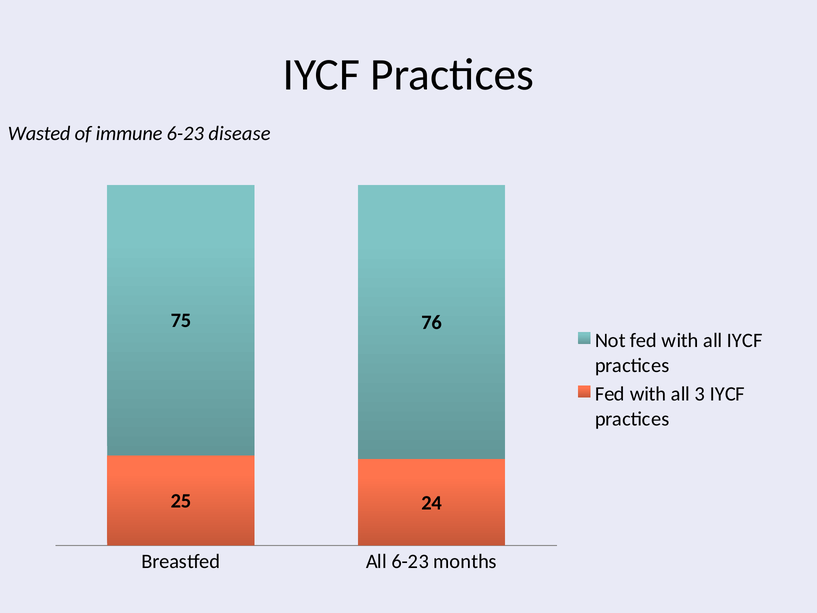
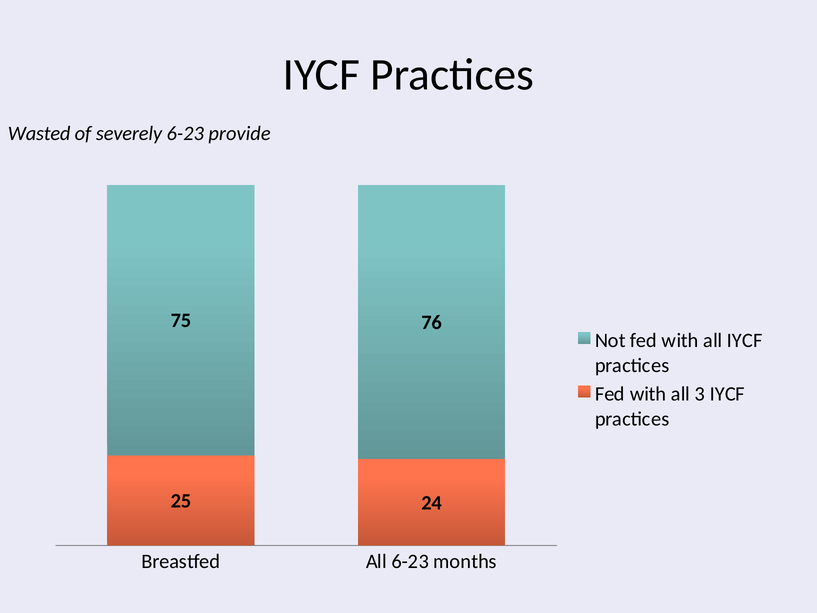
immune: immune -> severely (129, 133)
disease: disease -> provide (240, 133)
